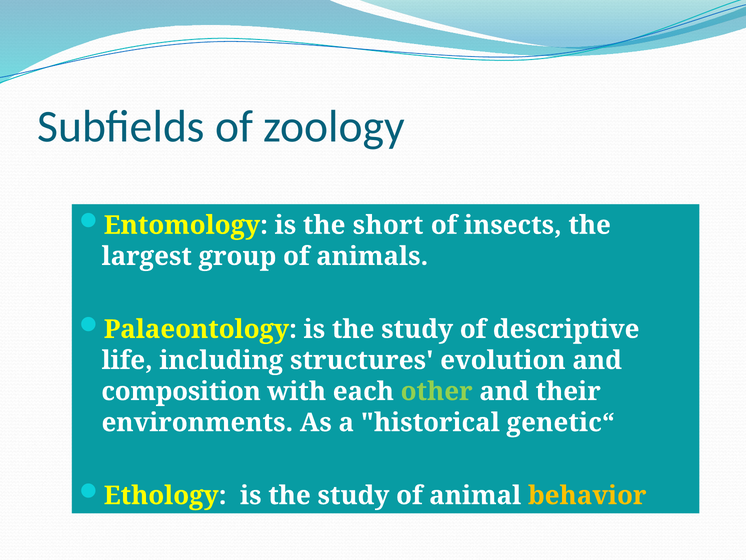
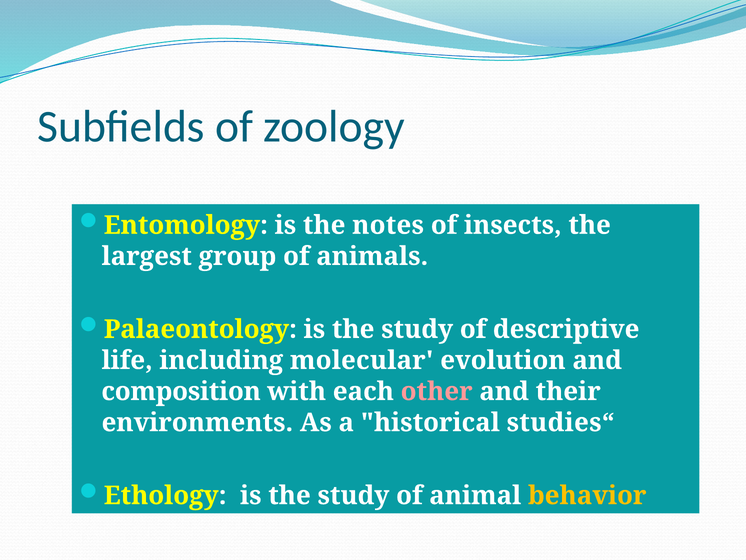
short: short -> notes (388, 225)
structures: structures -> molecular (362, 360)
other colour: light green -> pink (437, 391)
genetic“: genetic“ -> studies“ (561, 422)
